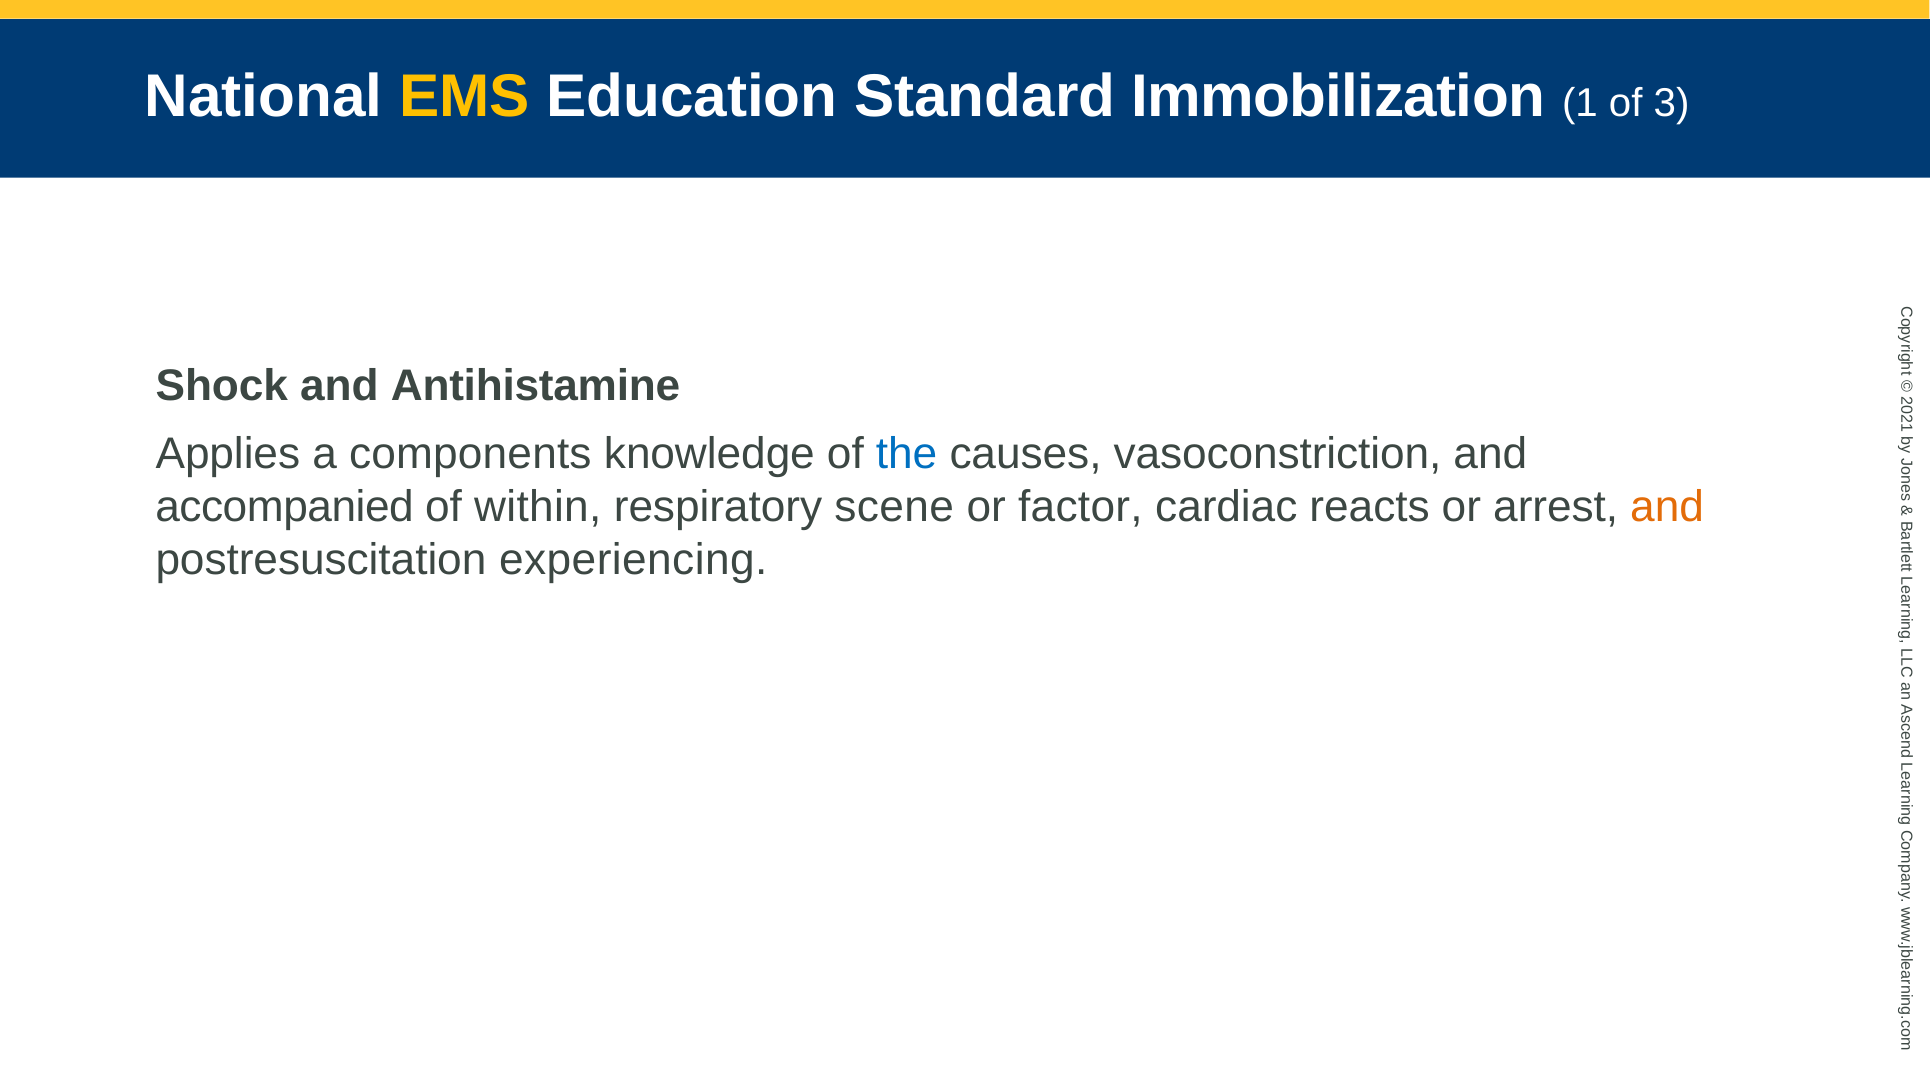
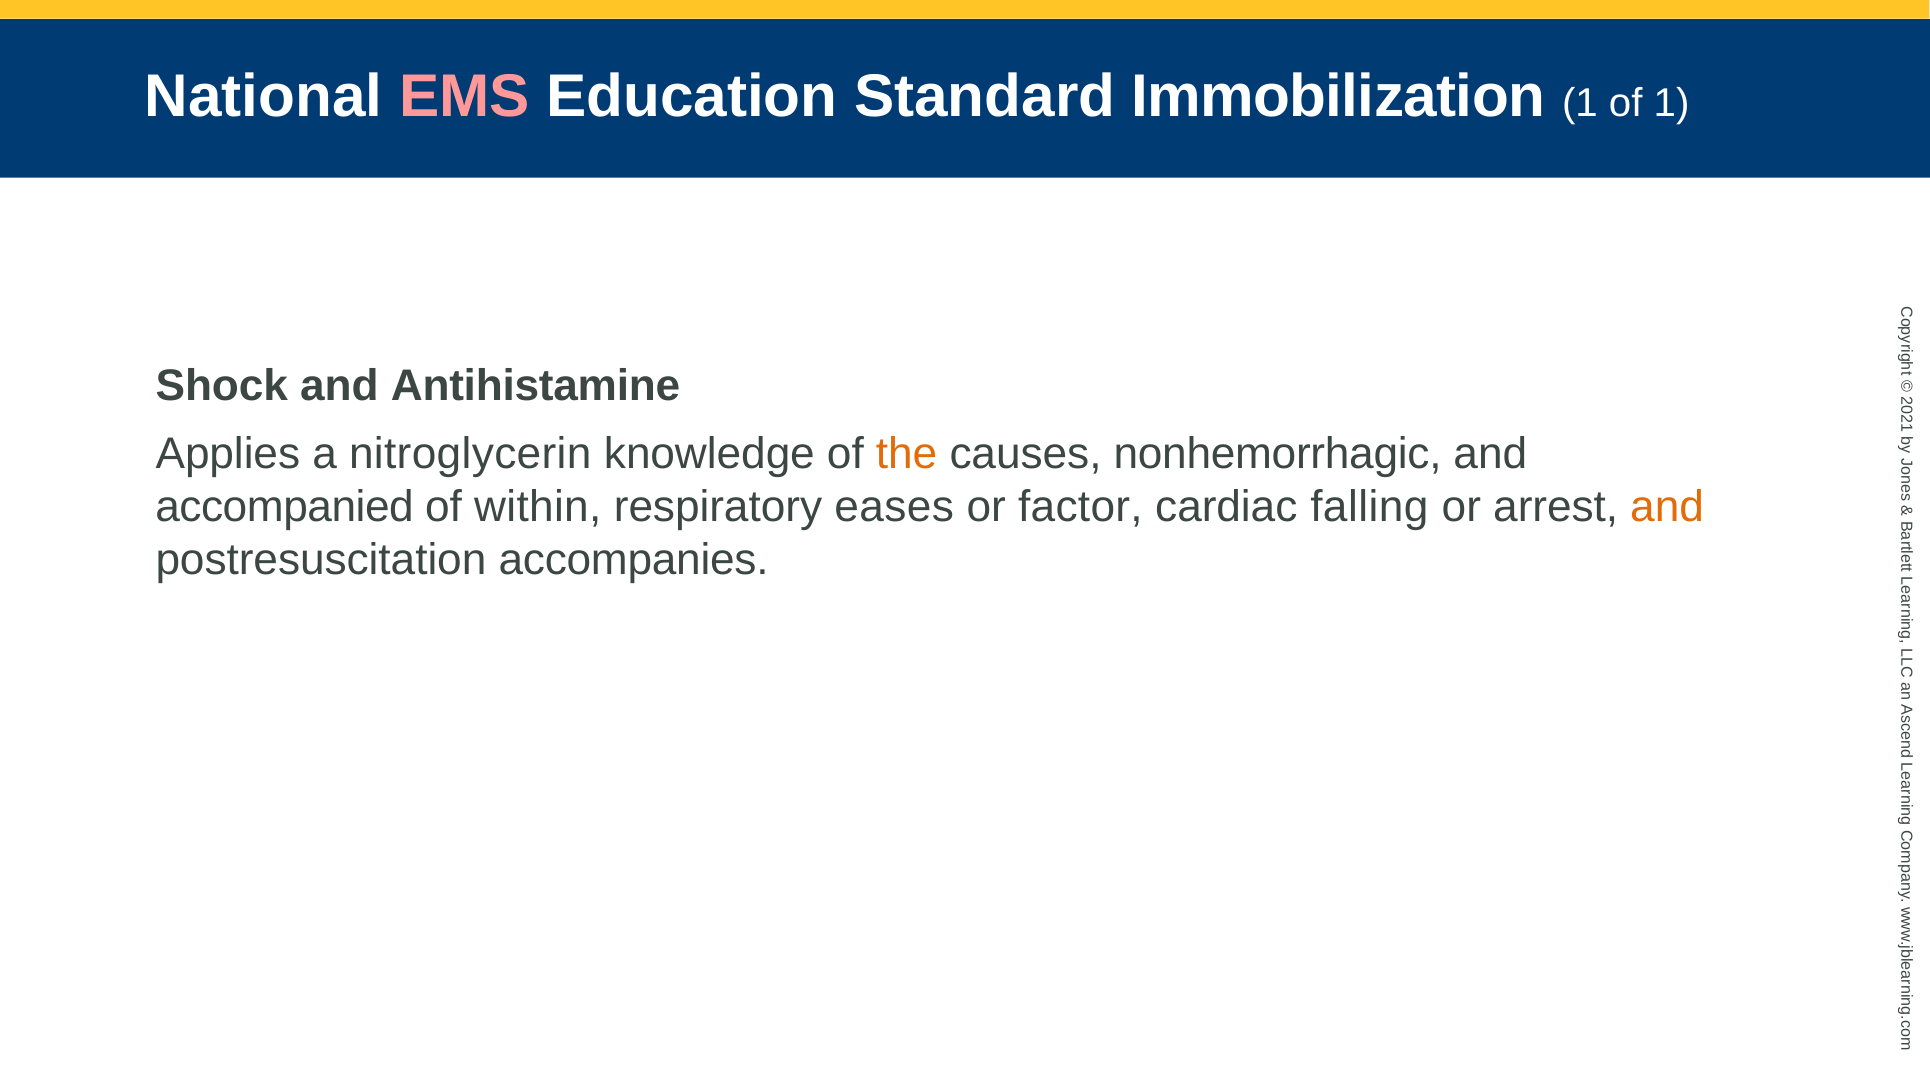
EMS colour: yellow -> pink (464, 97)
of 3: 3 -> 1 (1672, 104)
components: components -> nitroglycerin (470, 454)
the colour: blue -> orange (907, 454)
vasoconstriction: vasoconstriction -> nonhemorrhagic (1278, 454)
scene: scene -> eases (894, 507)
reacts: reacts -> falling (1369, 507)
experiencing: experiencing -> accompanies (634, 560)
